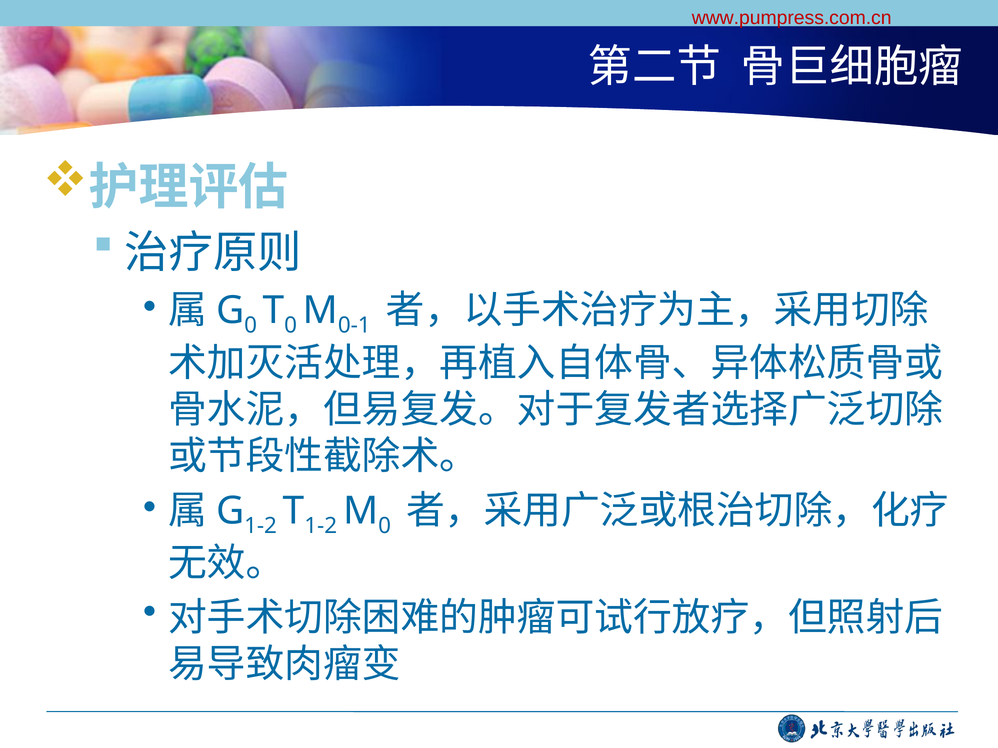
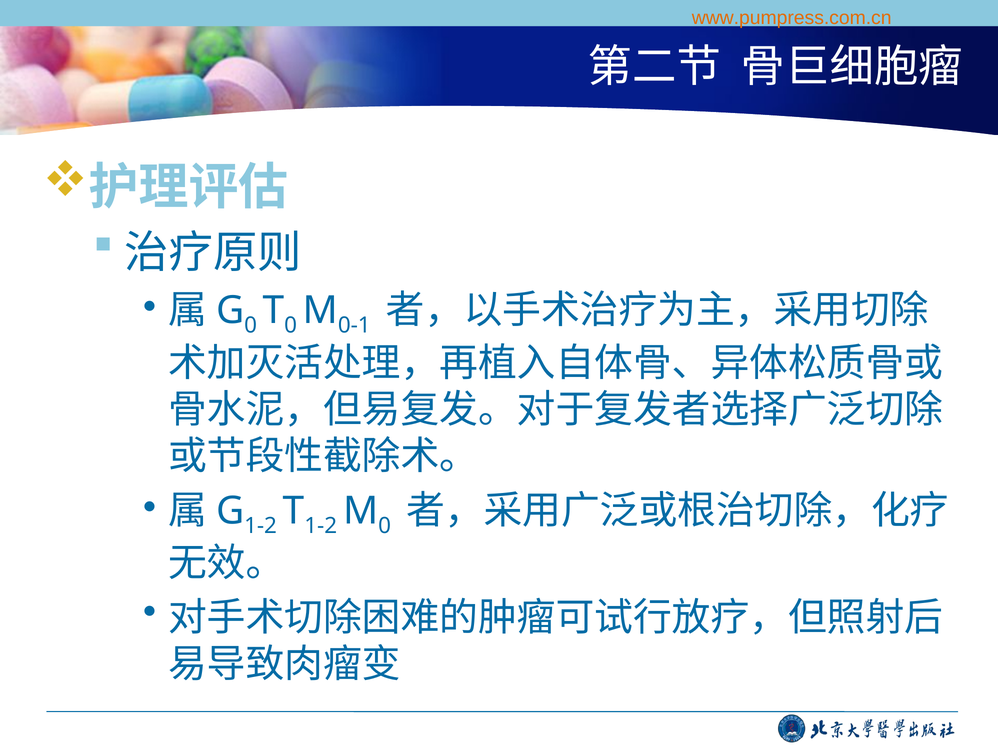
www.pumpress.com.cn colour: red -> orange (792, 18)
